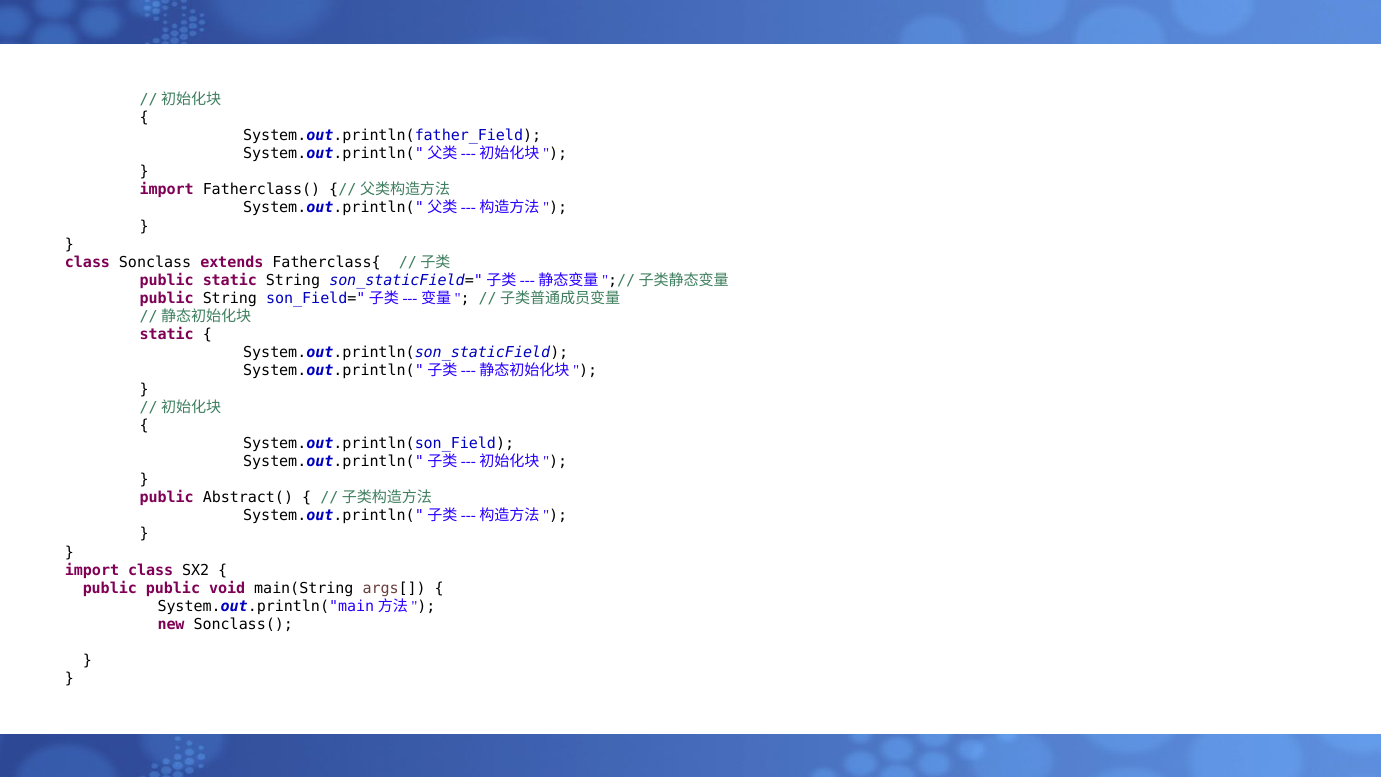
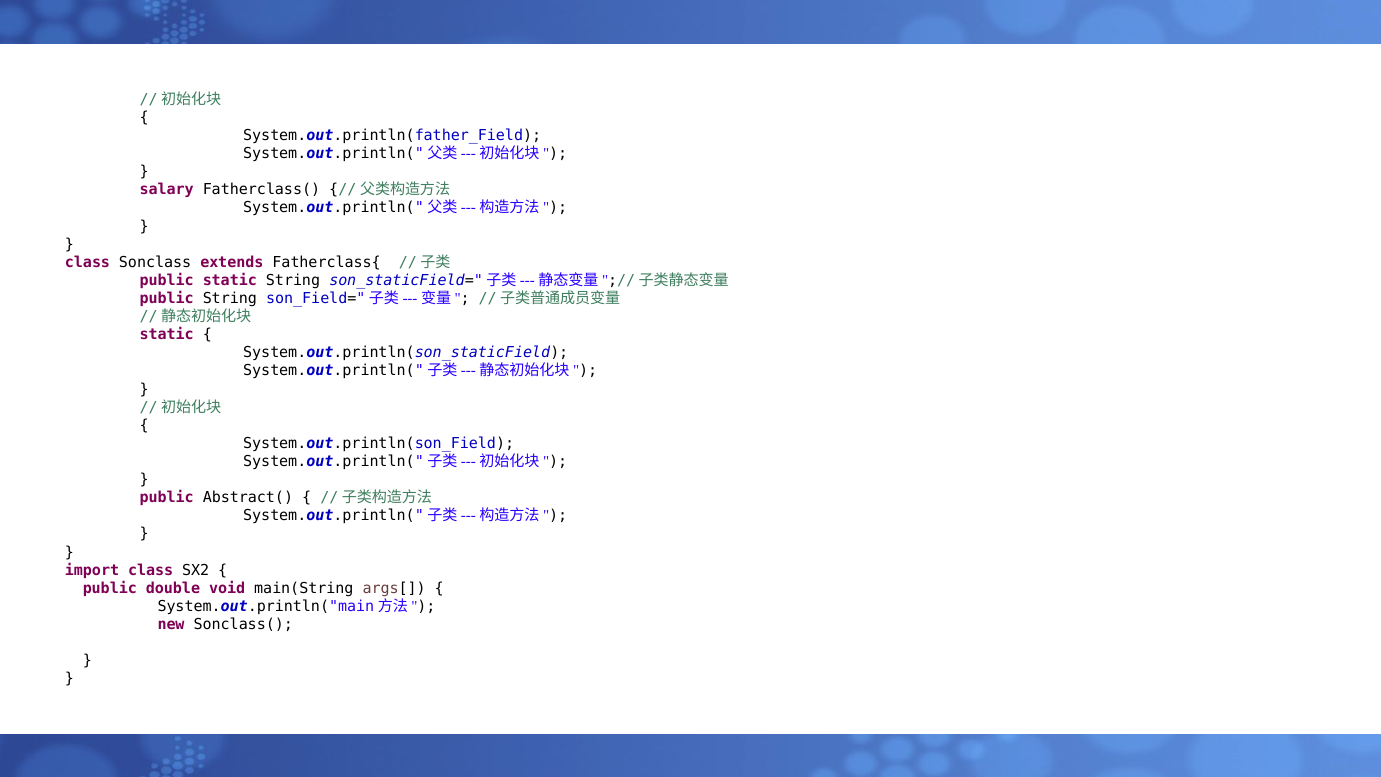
import: import -> salary (167, 190)
public public: public -> double (173, 588)
